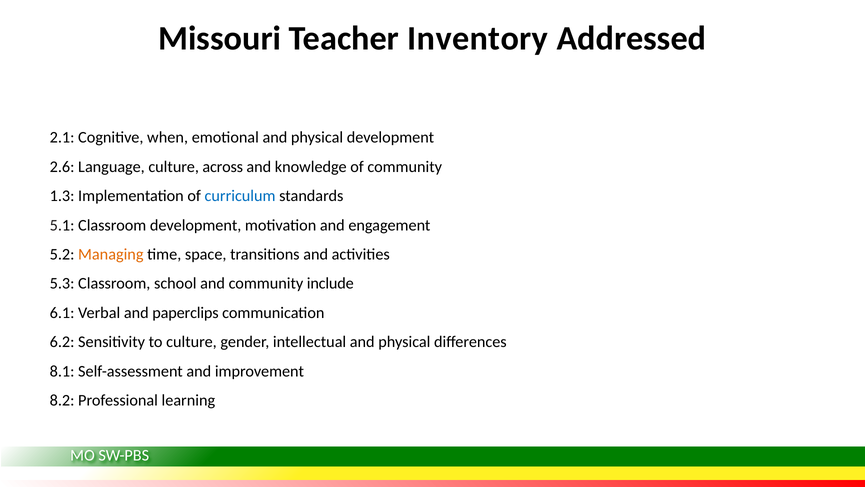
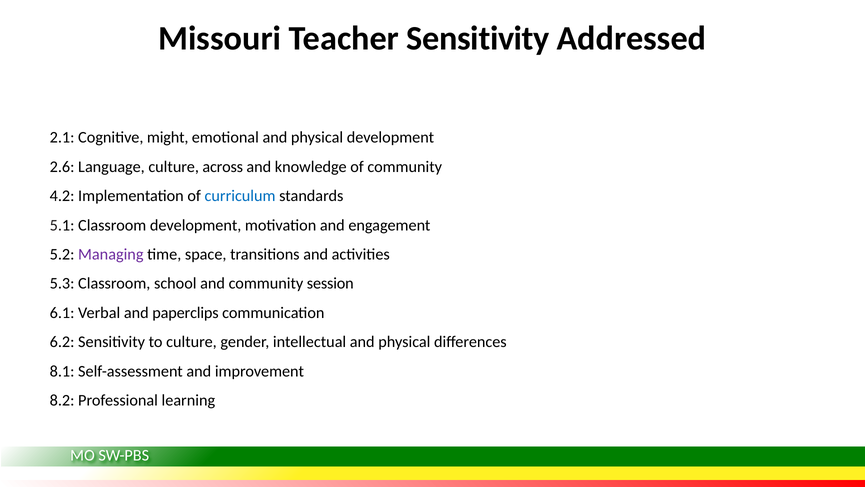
Teacher Inventory: Inventory -> Sensitivity (478, 38)
when: when -> might (168, 137)
1.3: 1.3 -> 4.2 (62, 196)
Managing colour: orange -> purple (111, 254)
include: include -> session (330, 283)
